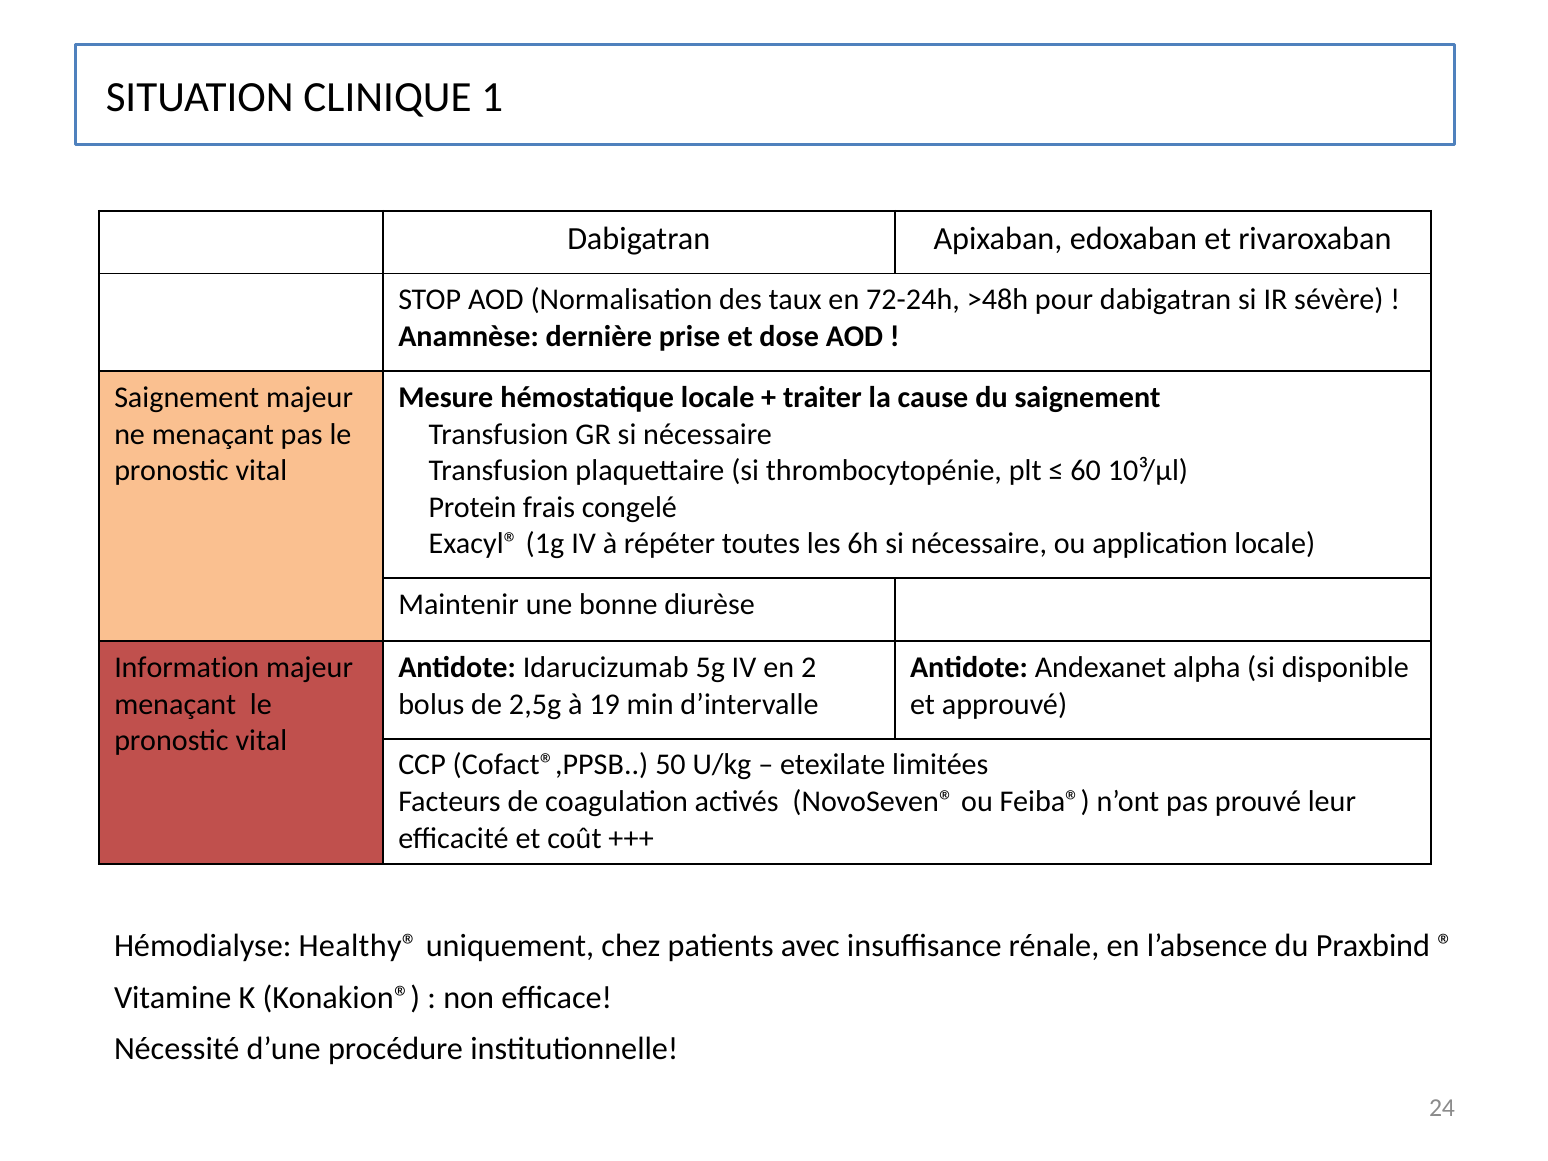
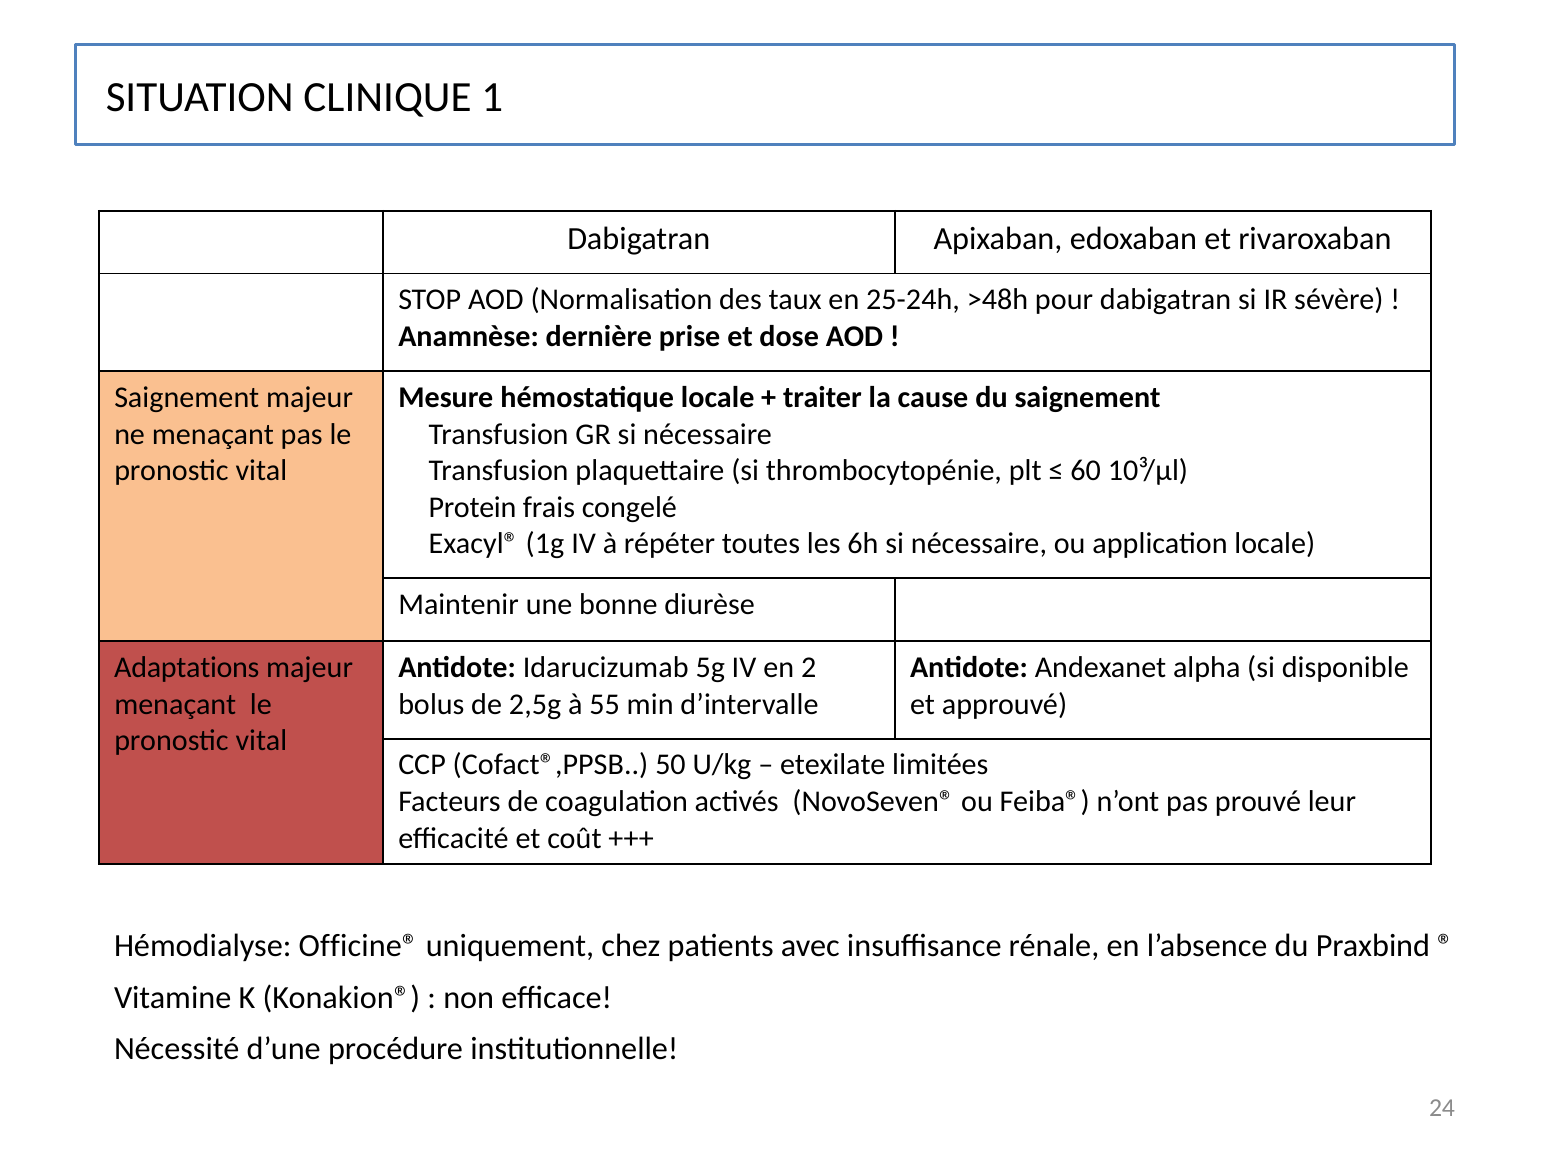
72-24h: 72-24h -> 25-24h (913, 300)
Information: Information -> Adaptations (187, 668)
19: 19 -> 55 (605, 704)
Healthy®: Healthy® -> Officine® (358, 946)
